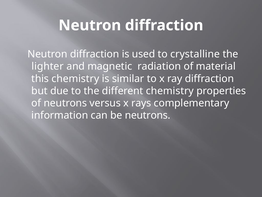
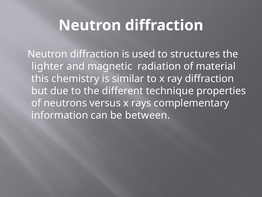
crystalline: crystalline -> structures (195, 54)
different chemistry: chemistry -> technique (170, 91)
be neutrons: neutrons -> between (148, 115)
